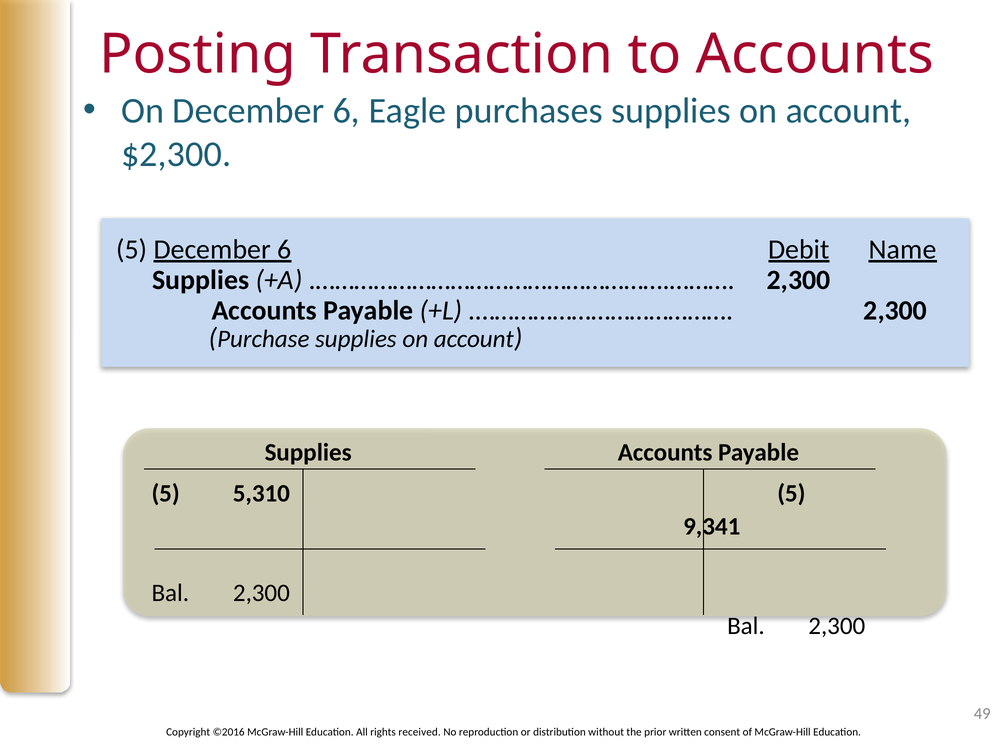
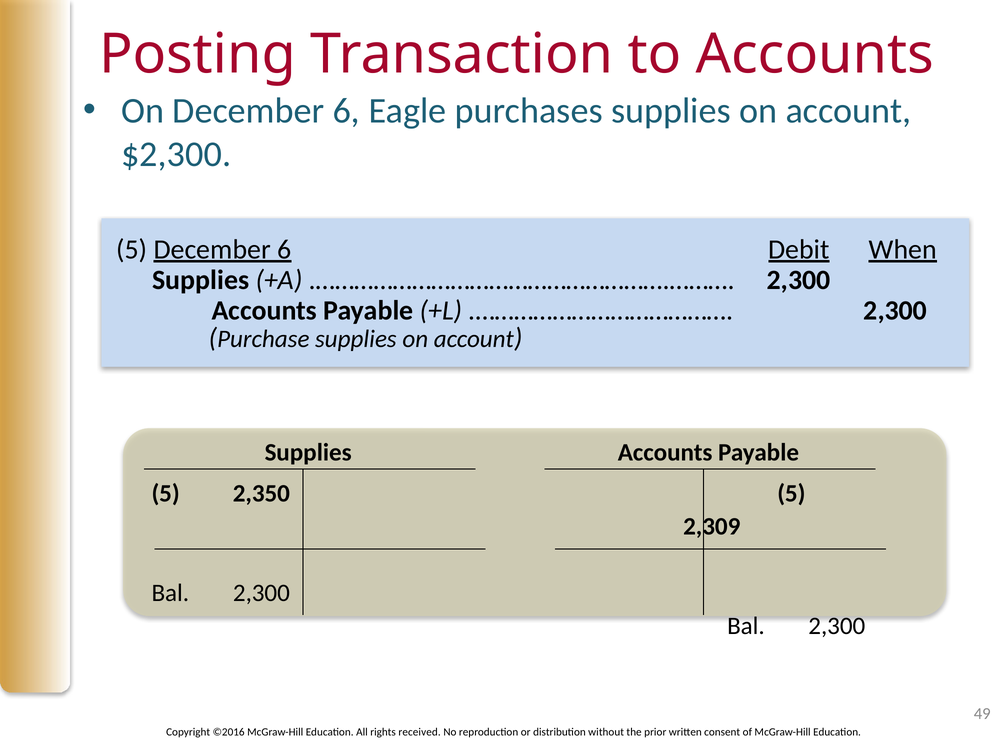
Name: Name -> When (903, 249)
5,310: 5,310 -> 2,350 (261, 494)
9,341: 9,341 -> 2,309 (712, 527)
